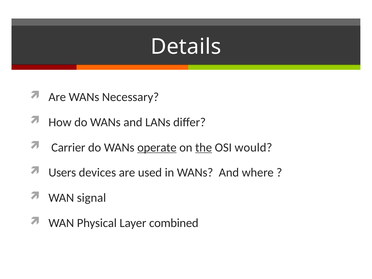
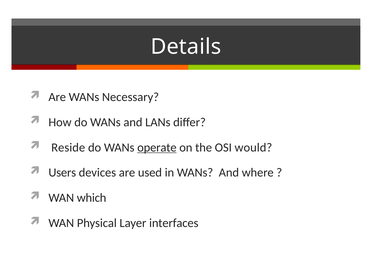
Carrier: Carrier -> Reside (68, 147)
the underline: present -> none (204, 147)
signal: signal -> which (92, 198)
combined: combined -> interfaces (174, 223)
